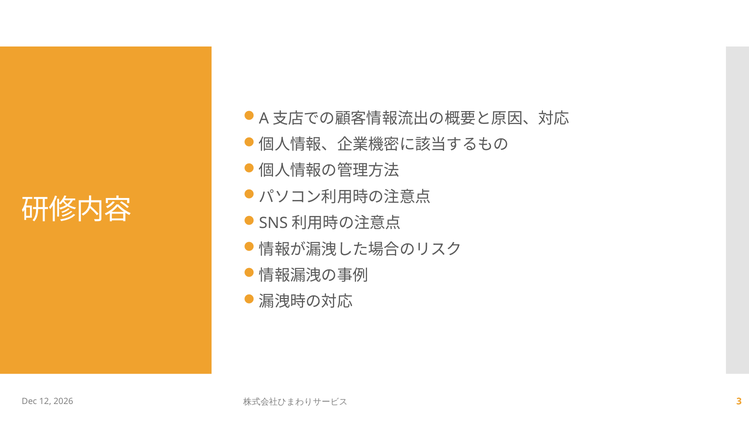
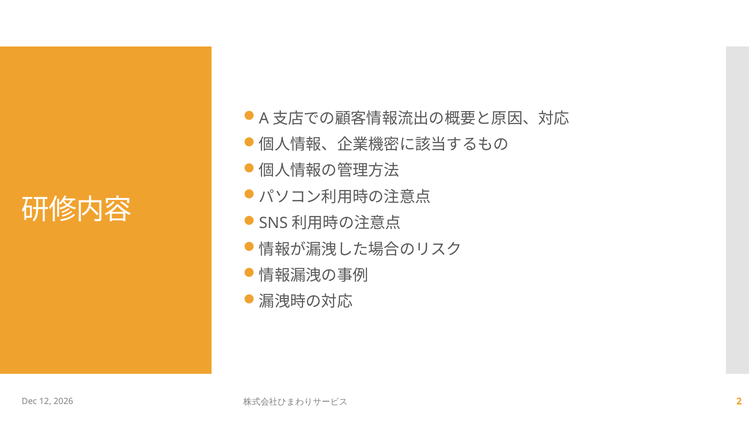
3: 3 -> 2 (739, 402)
